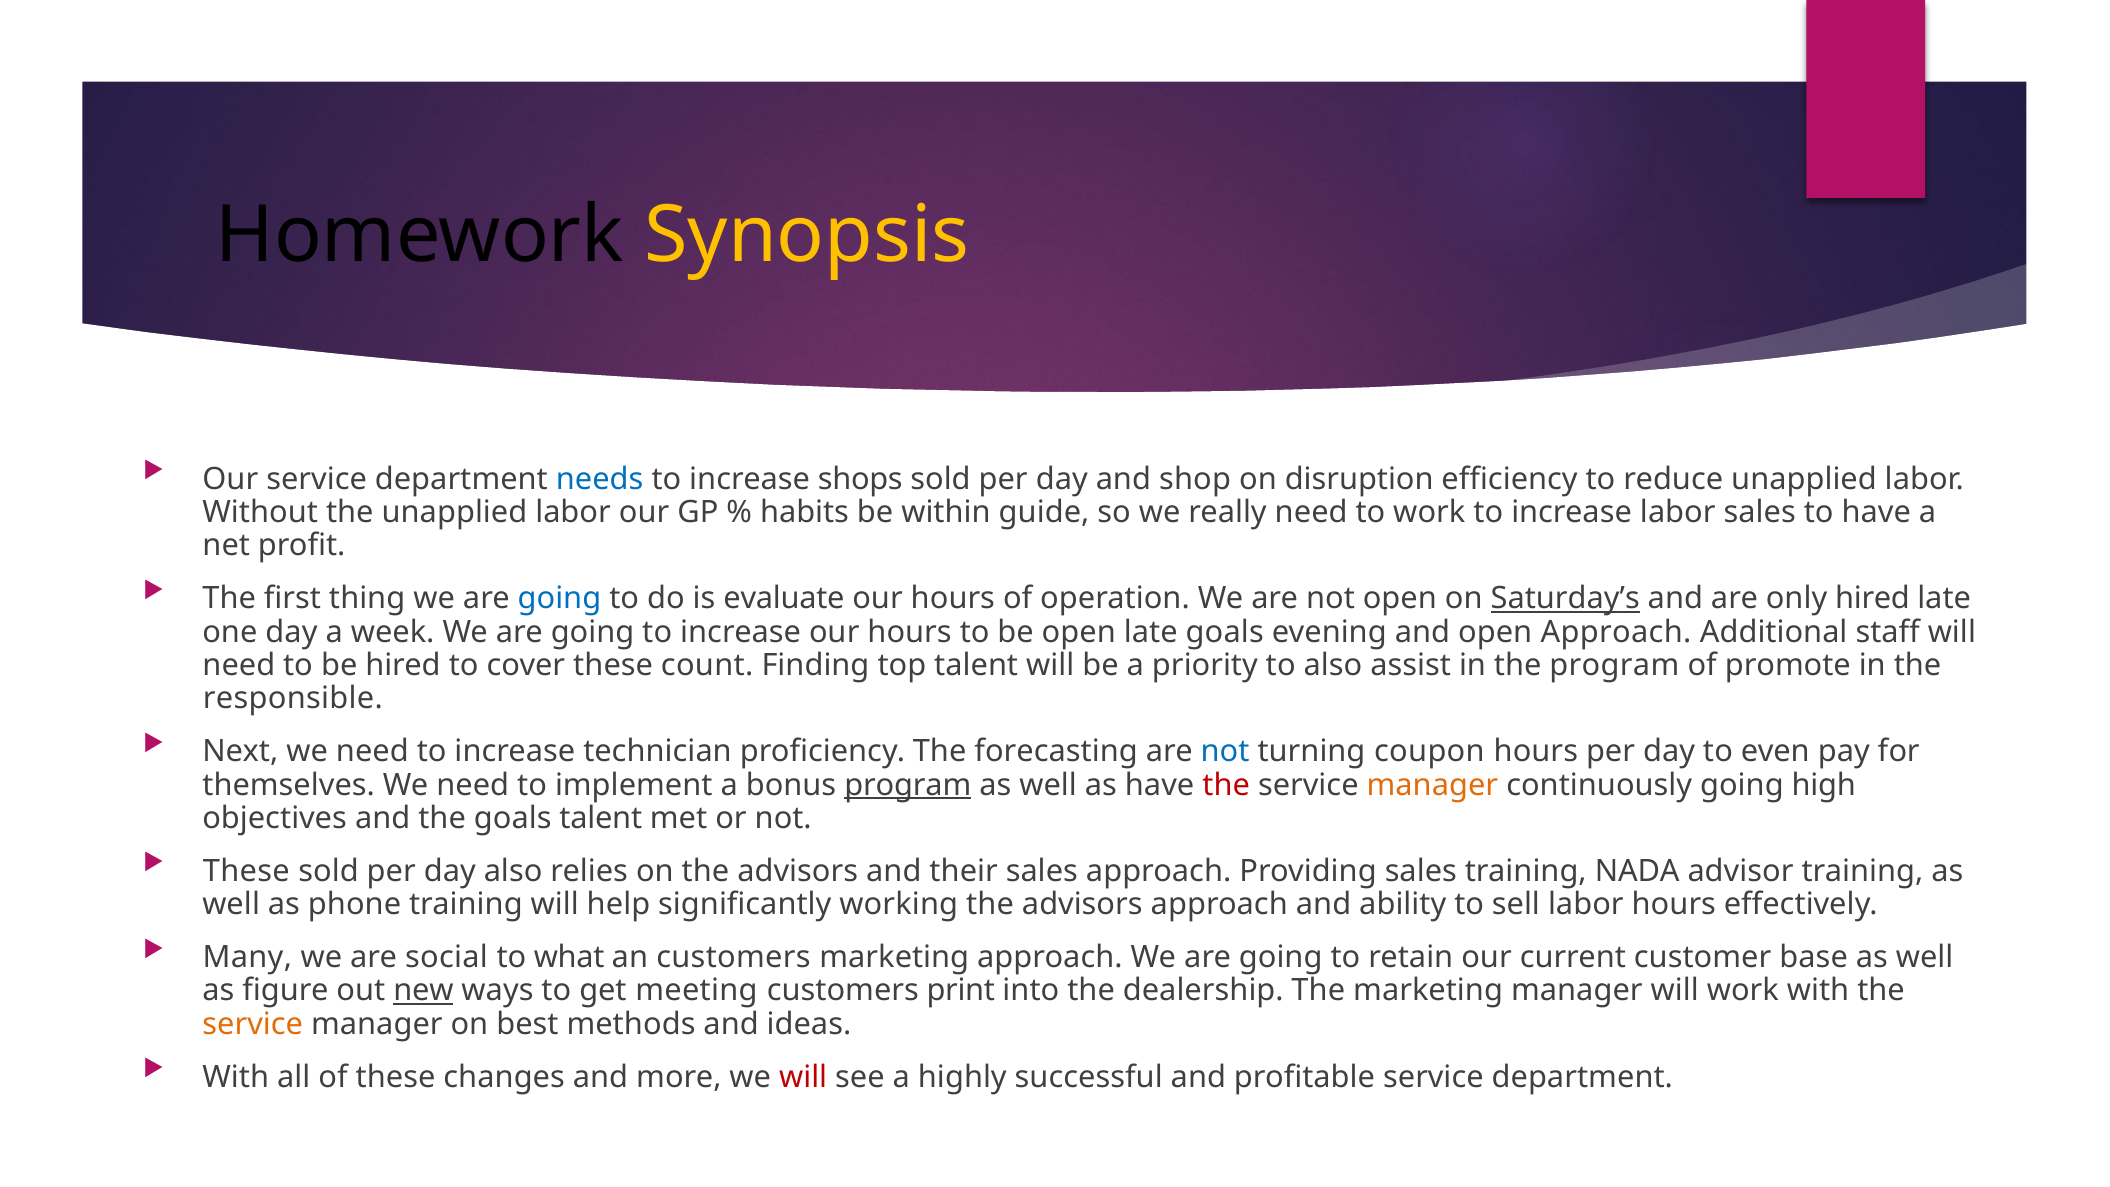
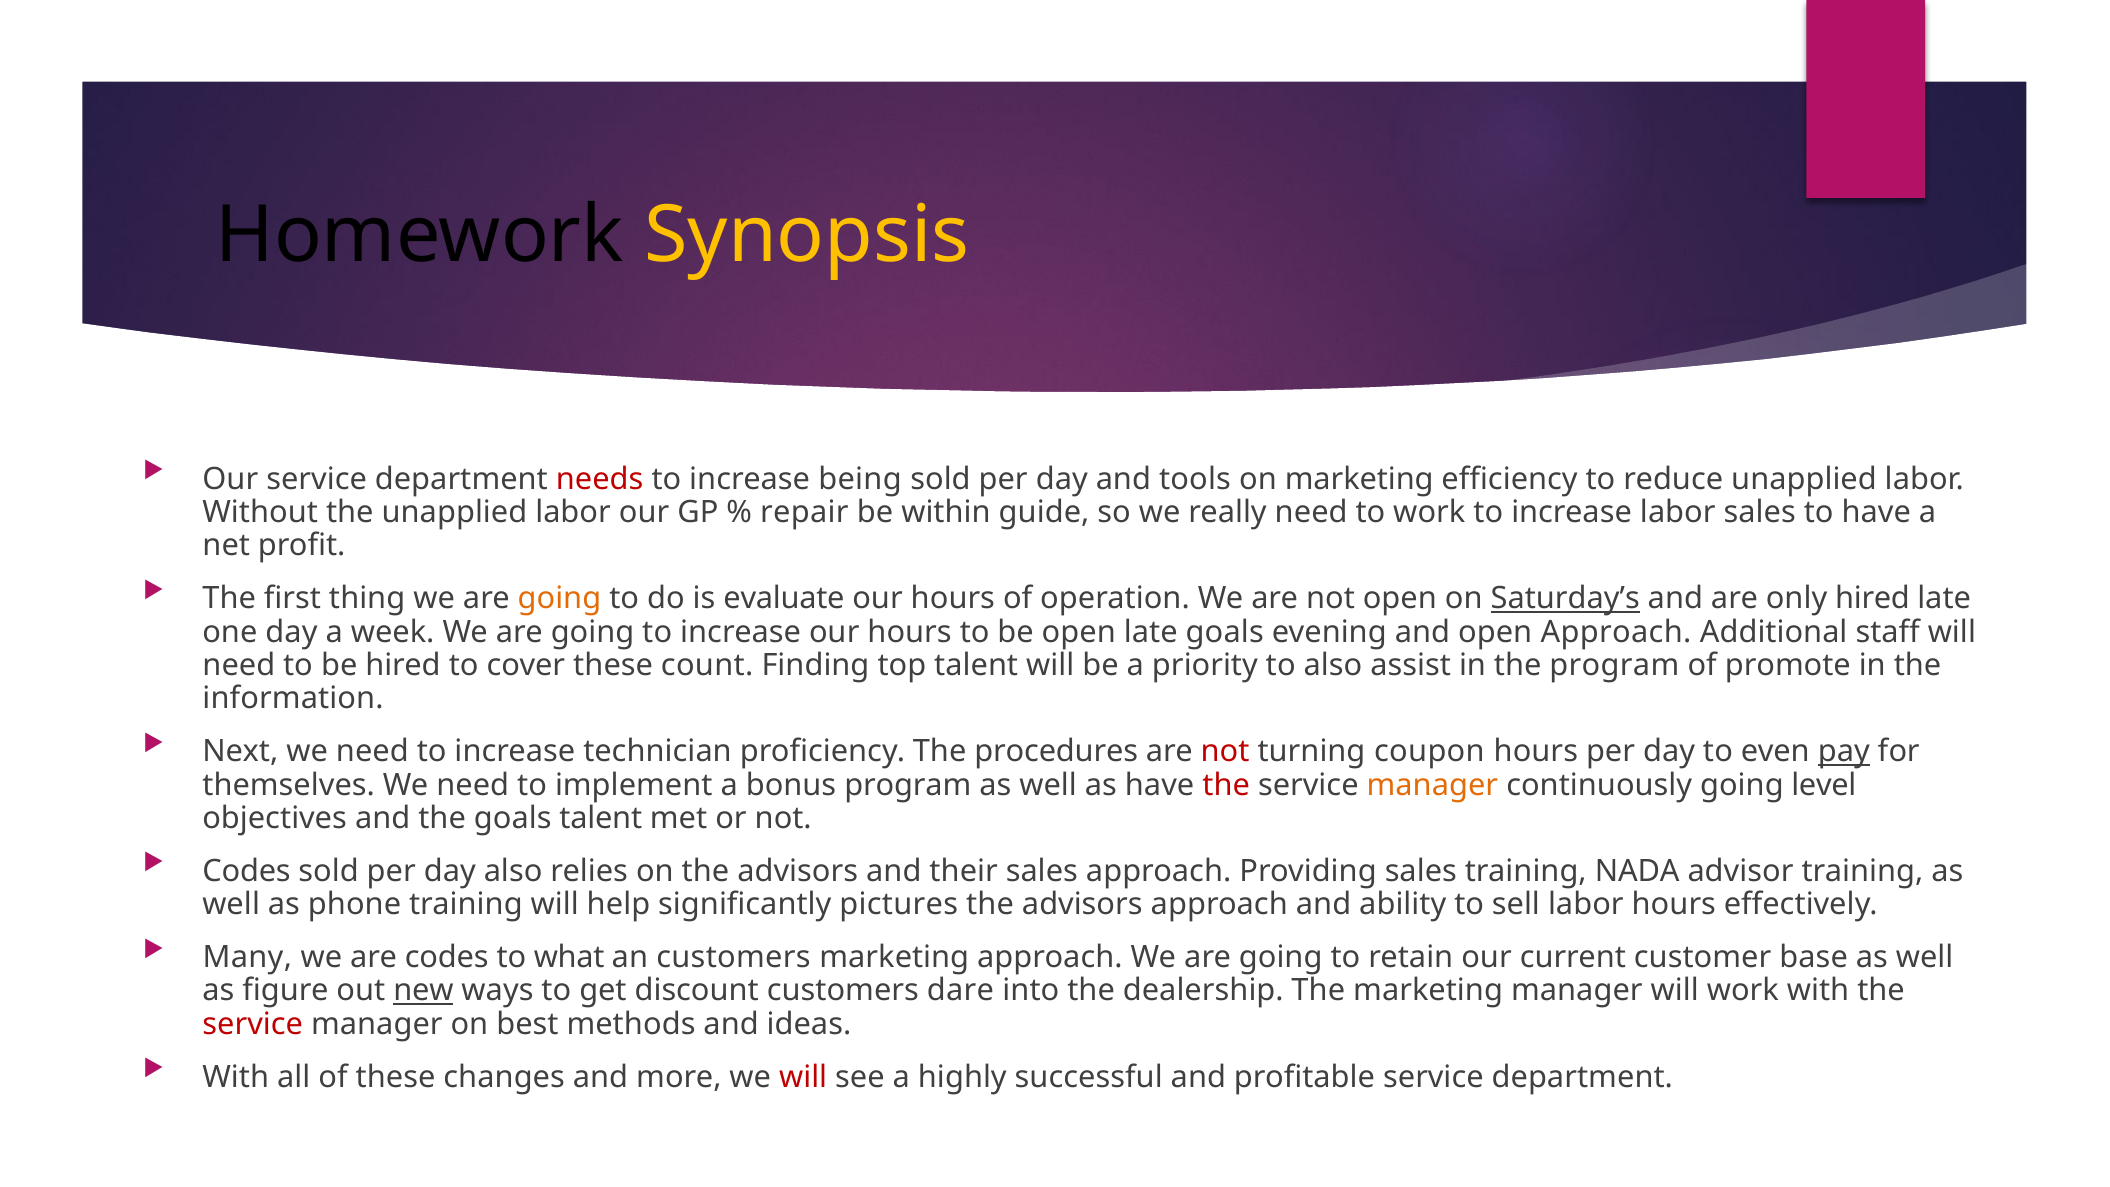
needs colour: blue -> red (600, 479)
shops: shops -> being (860, 479)
shop: shop -> tools (1195, 479)
on disruption: disruption -> marketing (1359, 479)
habits: habits -> repair (804, 512)
going colour: blue -> orange (559, 599)
responsible: responsible -> information (293, 698)
forecasting: forecasting -> procedures (1056, 751)
not colour: blue -> red (1225, 751)
pay underline: none -> present (1844, 751)
program underline: present -> none (908, 785)
high: high -> level (1824, 785)
These: These -> Codes (247, 871)
working: working -> pictures (899, 904)
are social: social -> codes (447, 957)
meeting: meeting -> discount (697, 991)
print: print -> dare (961, 991)
service colour: orange -> red (253, 1024)
